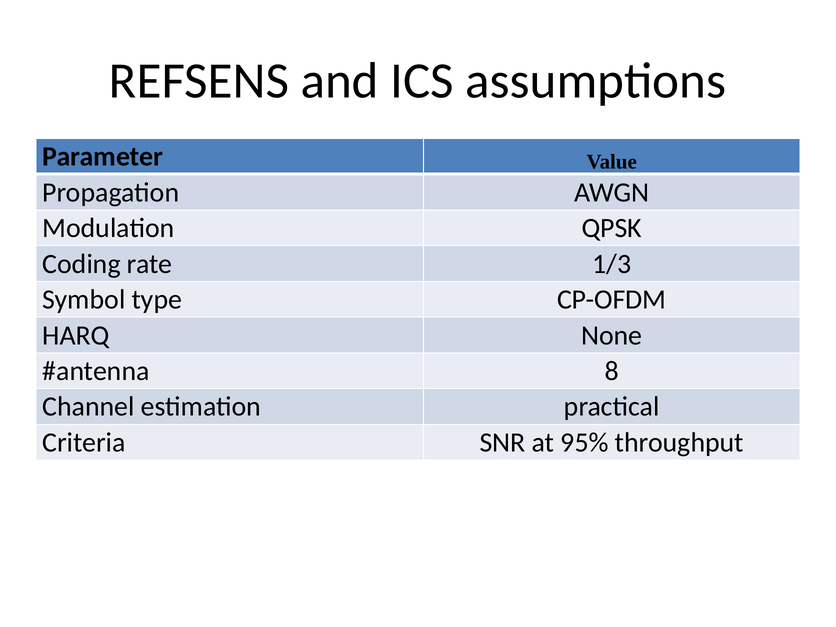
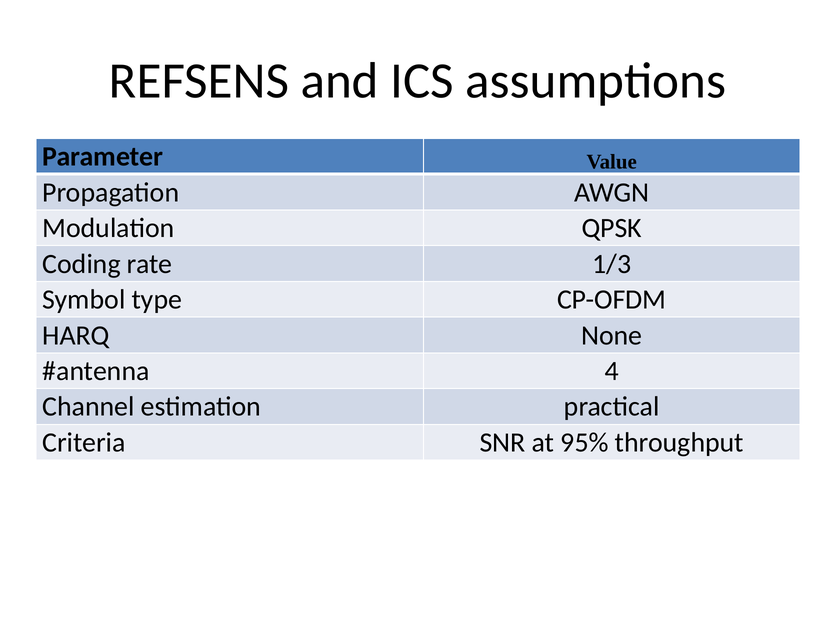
8: 8 -> 4 (612, 371)
